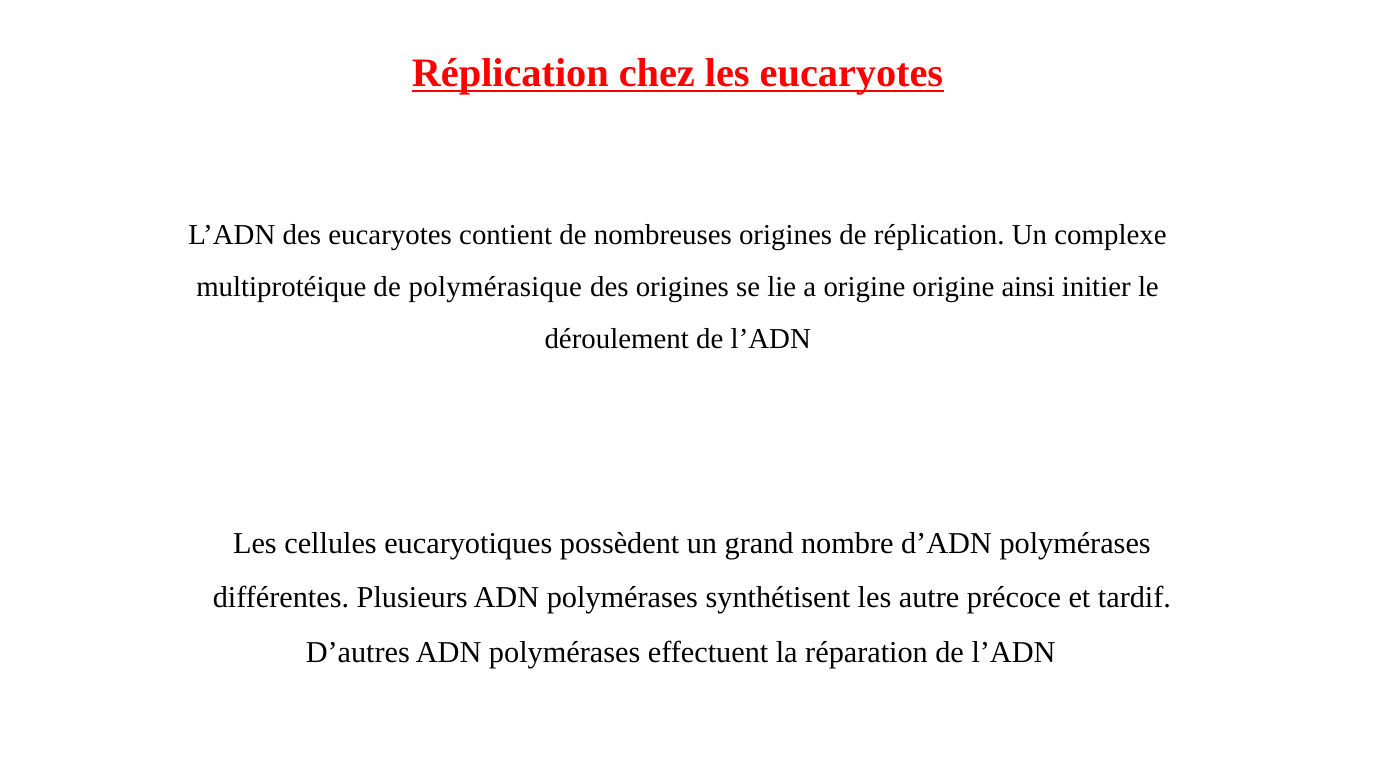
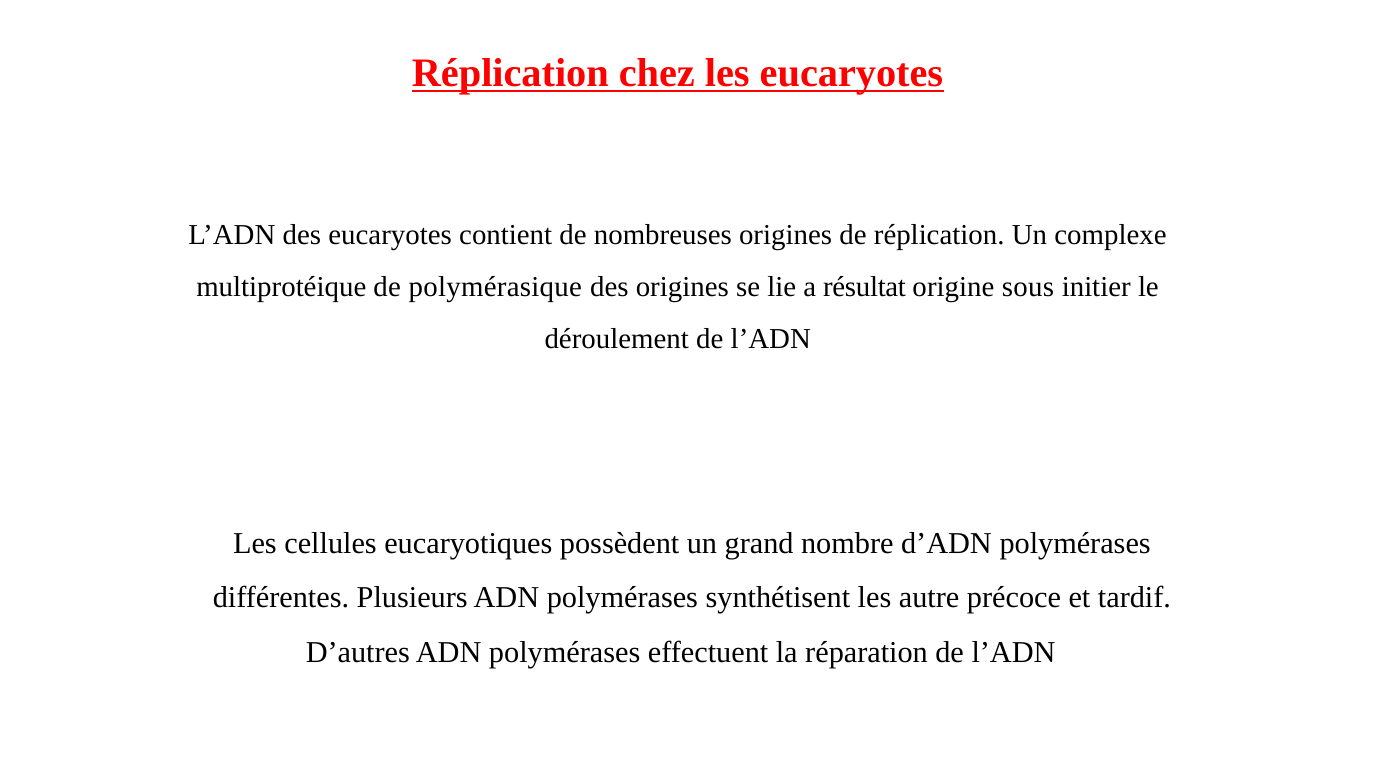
a origine: origine -> résultat (865, 287)
ainsi: ainsi -> sous (1028, 287)
